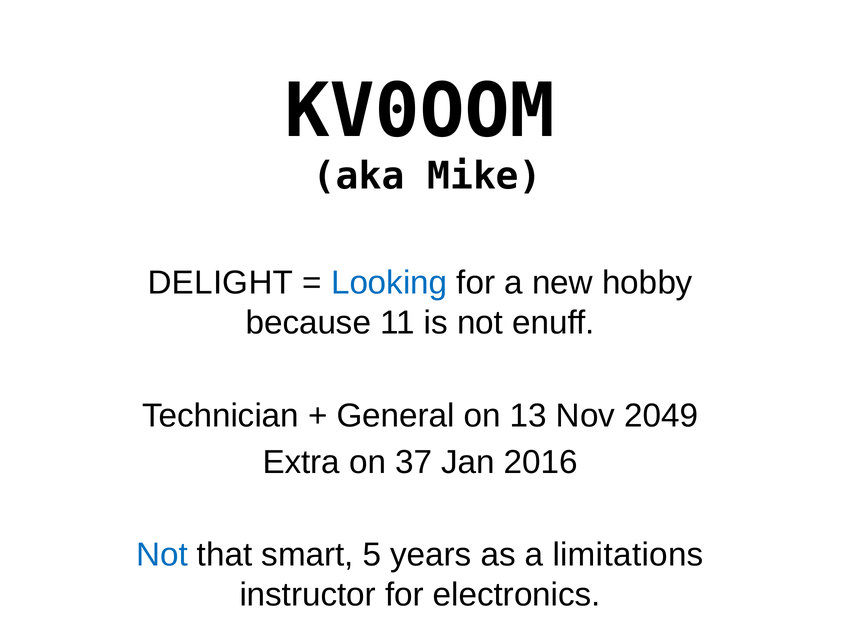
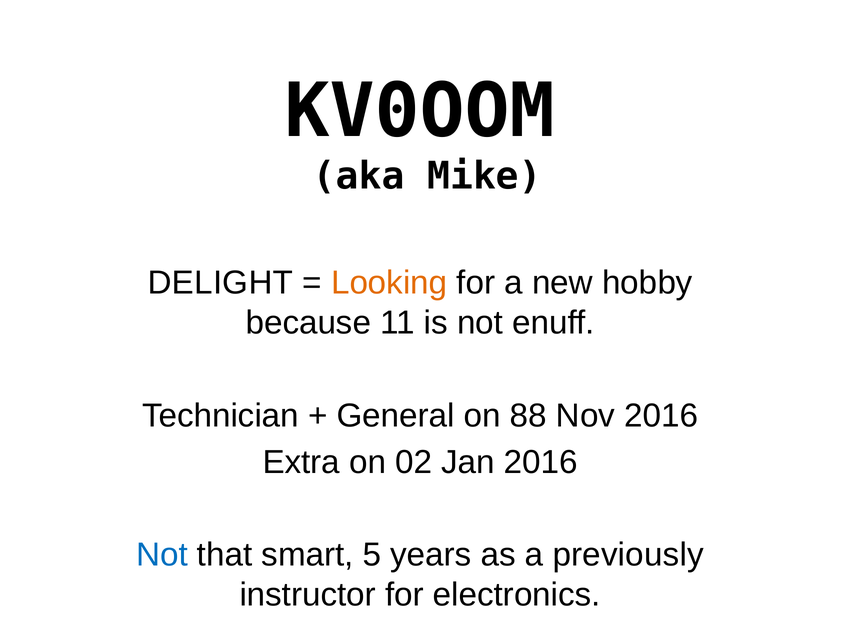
Looking colour: blue -> orange (389, 283)
13: 13 -> 88 (528, 416)
Nov 2049: 2049 -> 2016 (661, 416)
37: 37 -> 02 (414, 462)
limitations: limitations -> previously (628, 555)
